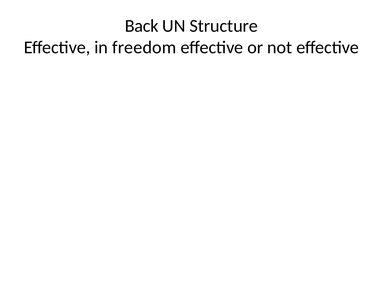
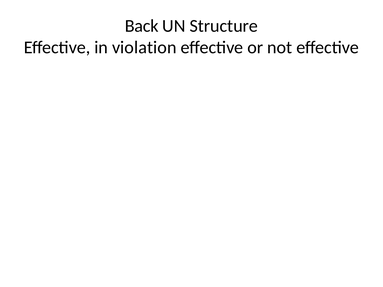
freedom: freedom -> violation (144, 48)
